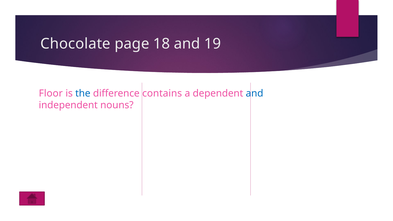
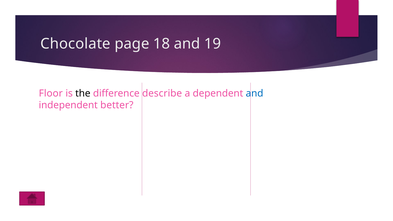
the colour: blue -> black (83, 93)
contains: contains -> describe (162, 93)
nouns: nouns -> better (117, 105)
